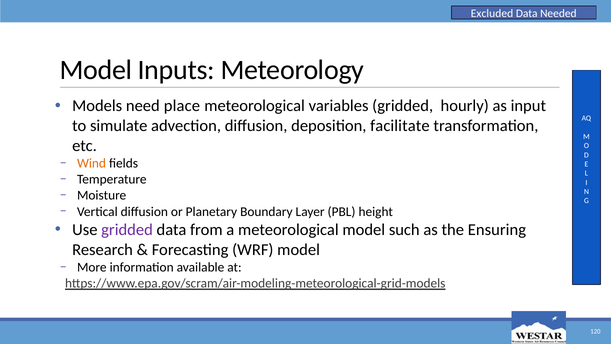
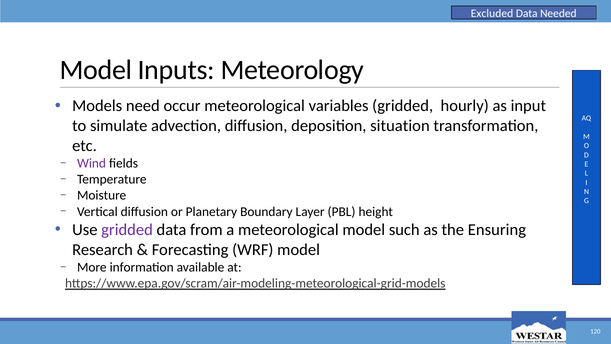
place: place -> occur (182, 106)
facilitate: facilitate -> situation (400, 126)
Wind colour: orange -> purple (92, 163)
